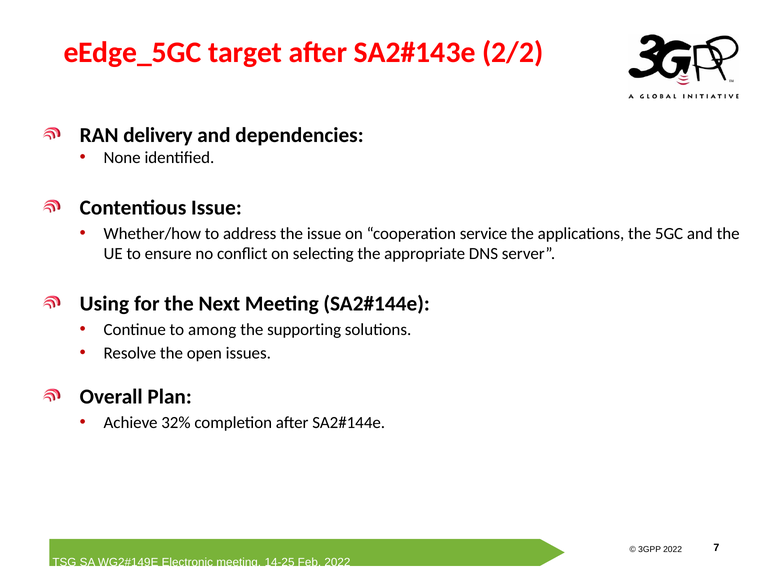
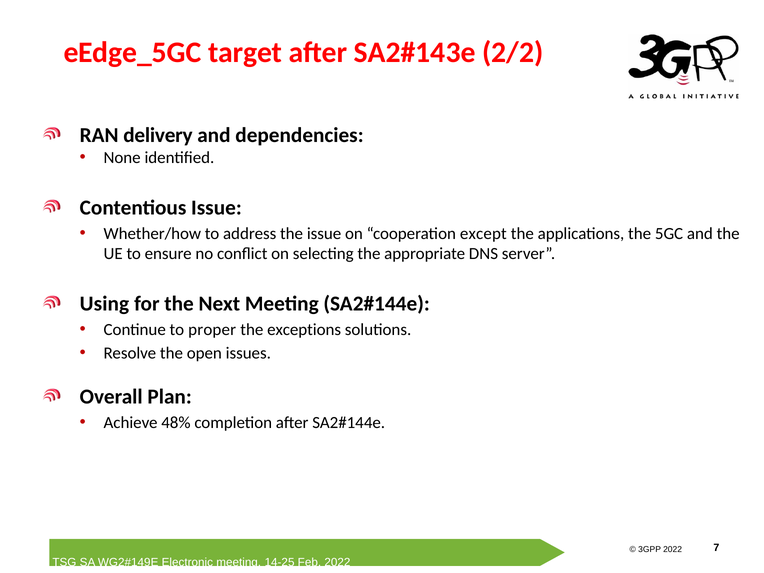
service: service -> except (483, 233)
among: among -> proper (212, 330)
supporting: supporting -> exceptions (304, 330)
32%: 32% -> 48% (176, 423)
